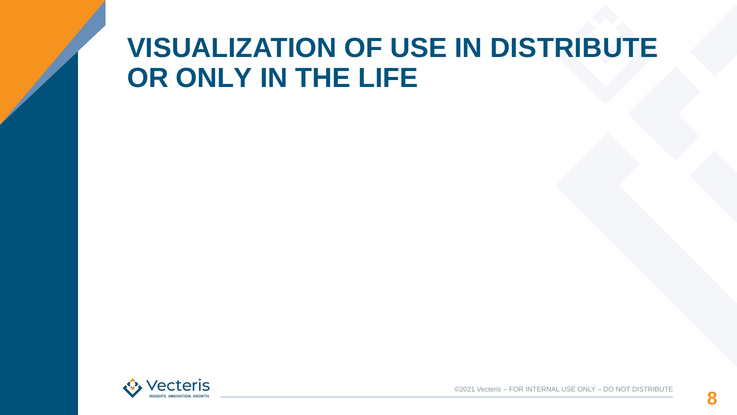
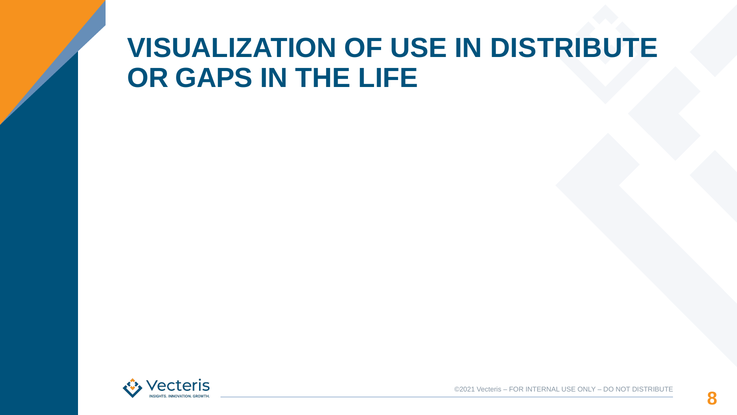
OR ONLY: ONLY -> GAPS (214, 78)
